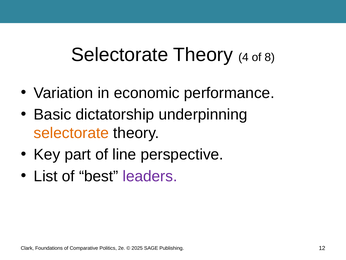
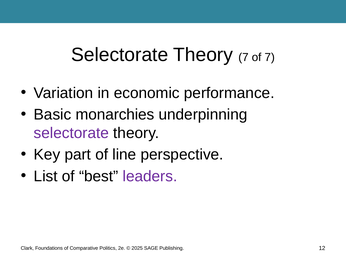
Theory 4: 4 -> 7 (243, 57)
of 8: 8 -> 7 (270, 57)
dictatorship: dictatorship -> monarchies (115, 114)
selectorate colour: orange -> purple (71, 133)
